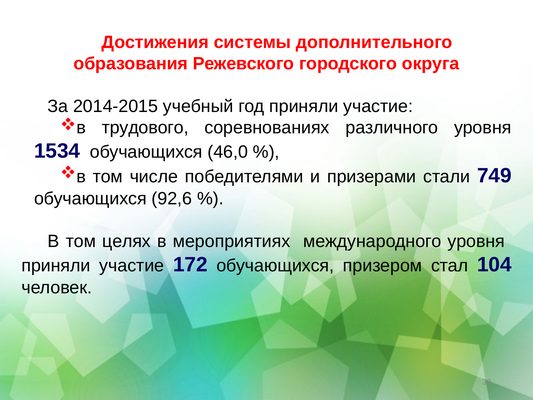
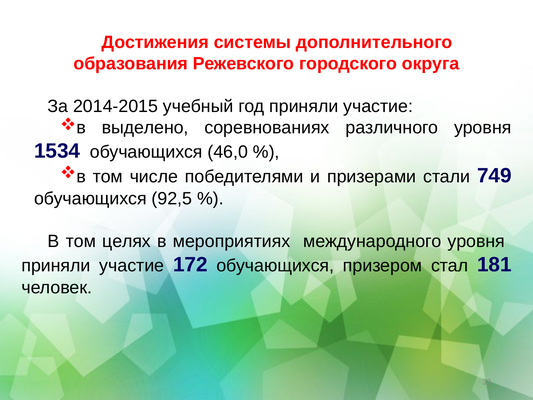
трудового: трудового -> выделено (145, 127)
92,6: 92,6 -> 92,5 (172, 199)
104: 104 -> 181 (494, 265)
